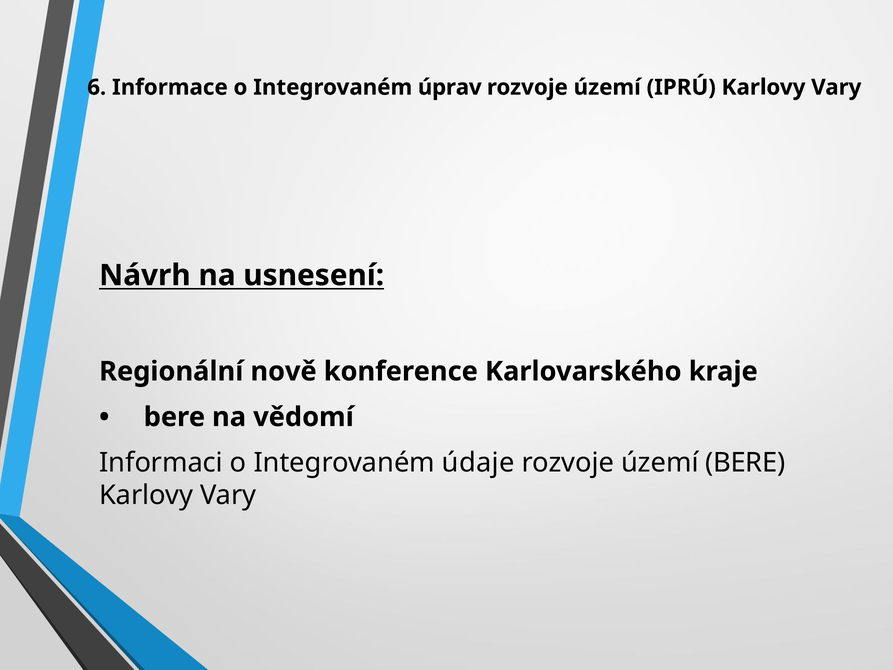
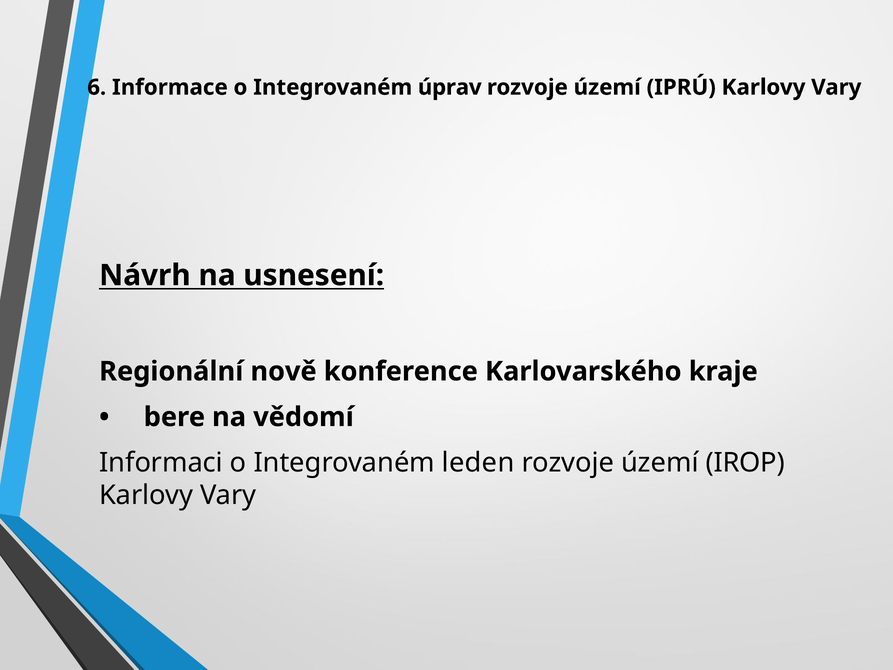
údaje: údaje -> leden (478, 463)
území BERE: BERE -> IROP (745, 463)
